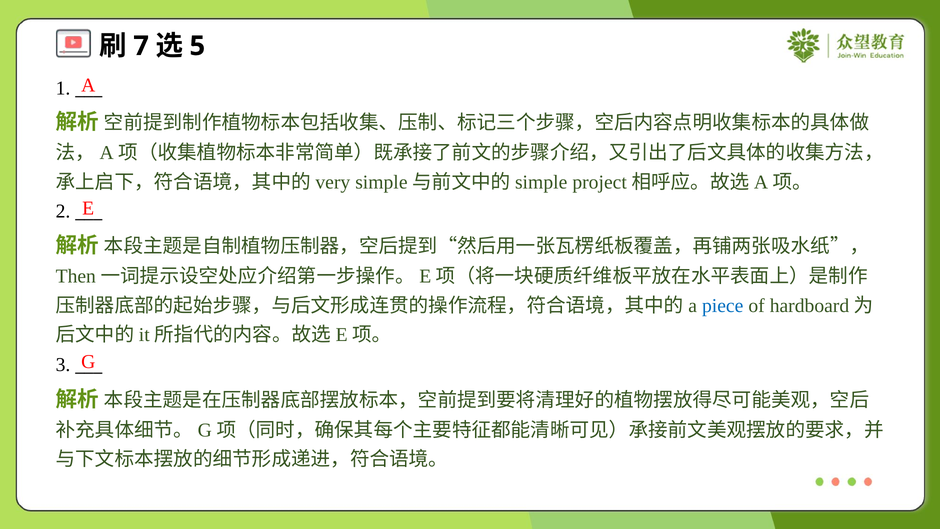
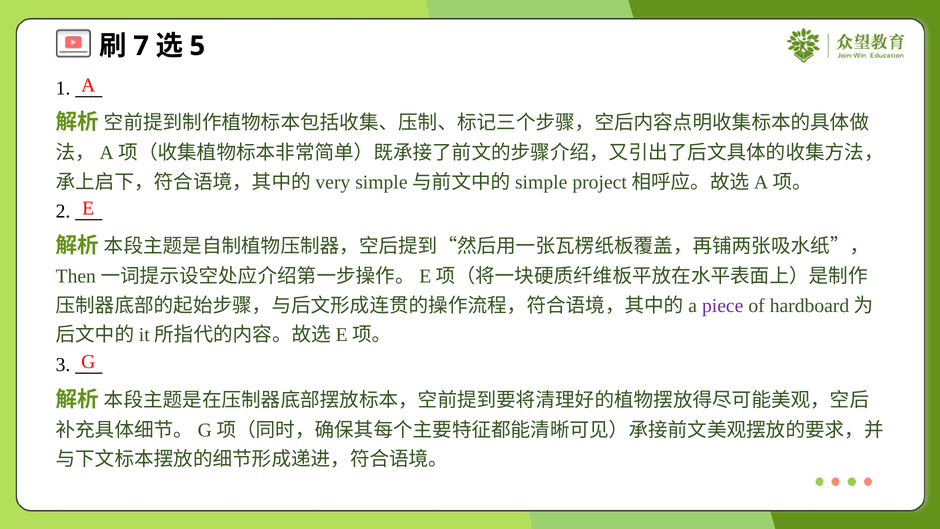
piece colour: blue -> purple (723, 305)
